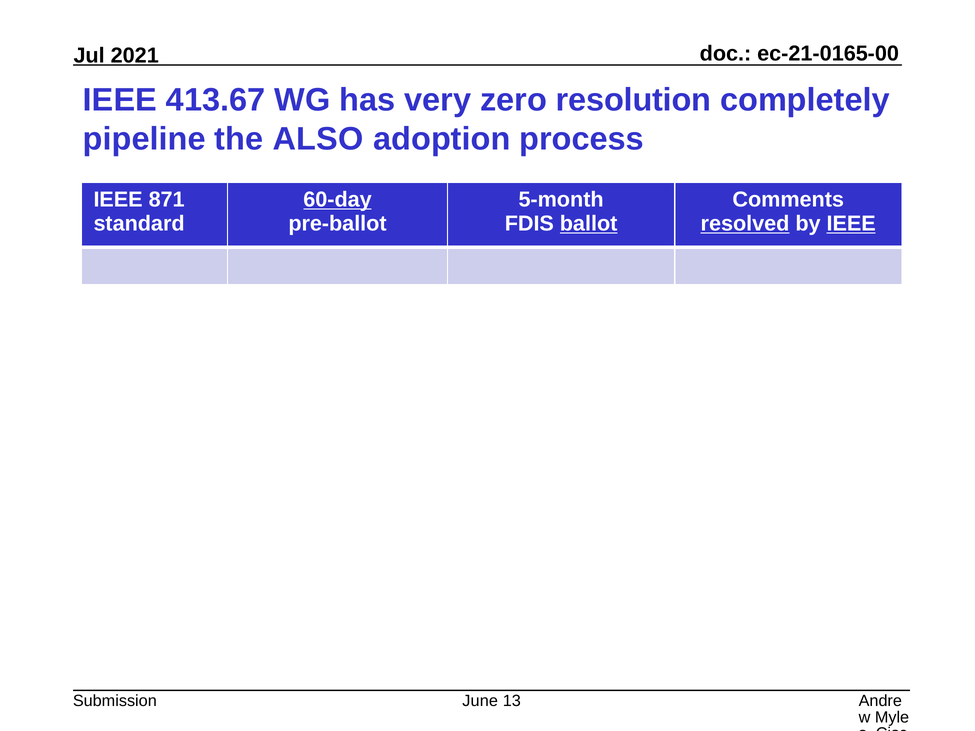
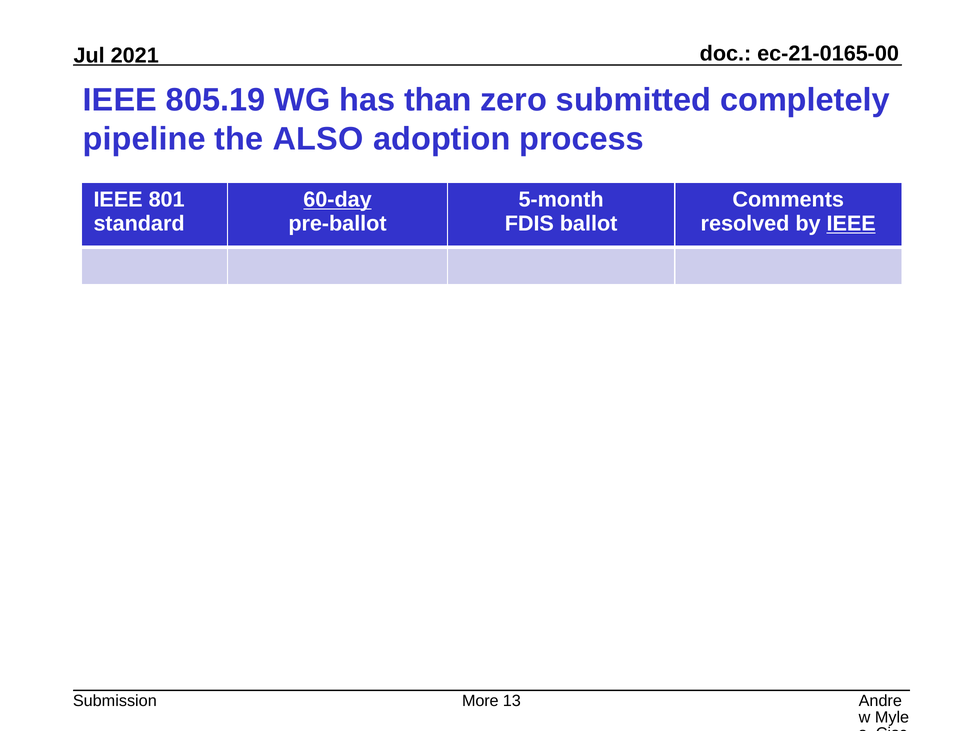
413.67: 413.67 -> 805.19 (216, 100)
very: very -> than (438, 100)
resolution: resolution -> submitted (634, 100)
871: 871 -> 801 (167, 200)
ballot underline: present -> none (589, 224)
resolved underline: present -> none (745, 224)
June: June -> More (480, 701)
